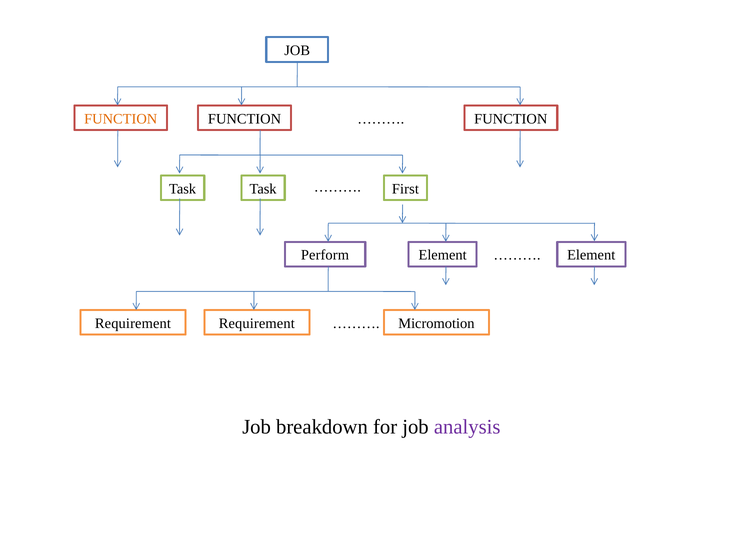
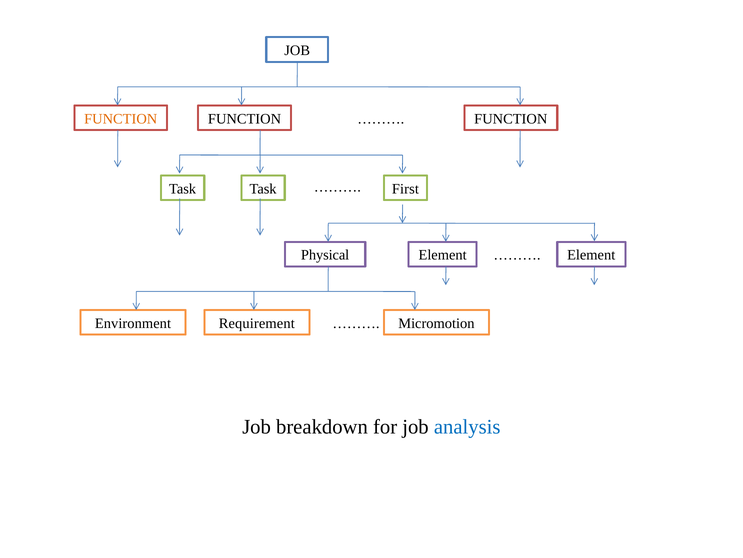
Perform: Perform -> Physical (325, 255)
Requirement: Requirement -> Environment (133, 323)
analysis colour: purple -> blue (467, 426)
